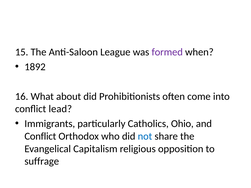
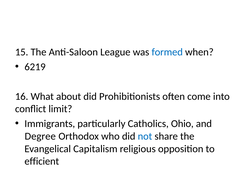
formed colour: purple -> blue (167, 52)
1892: 1892 -> 6219 (35, 67)
lead: lead -> limit (60, 109)
Conflict: Conflict -> Degree (40, 136)
suffrage: suffrage -> efficient (42, 162)
